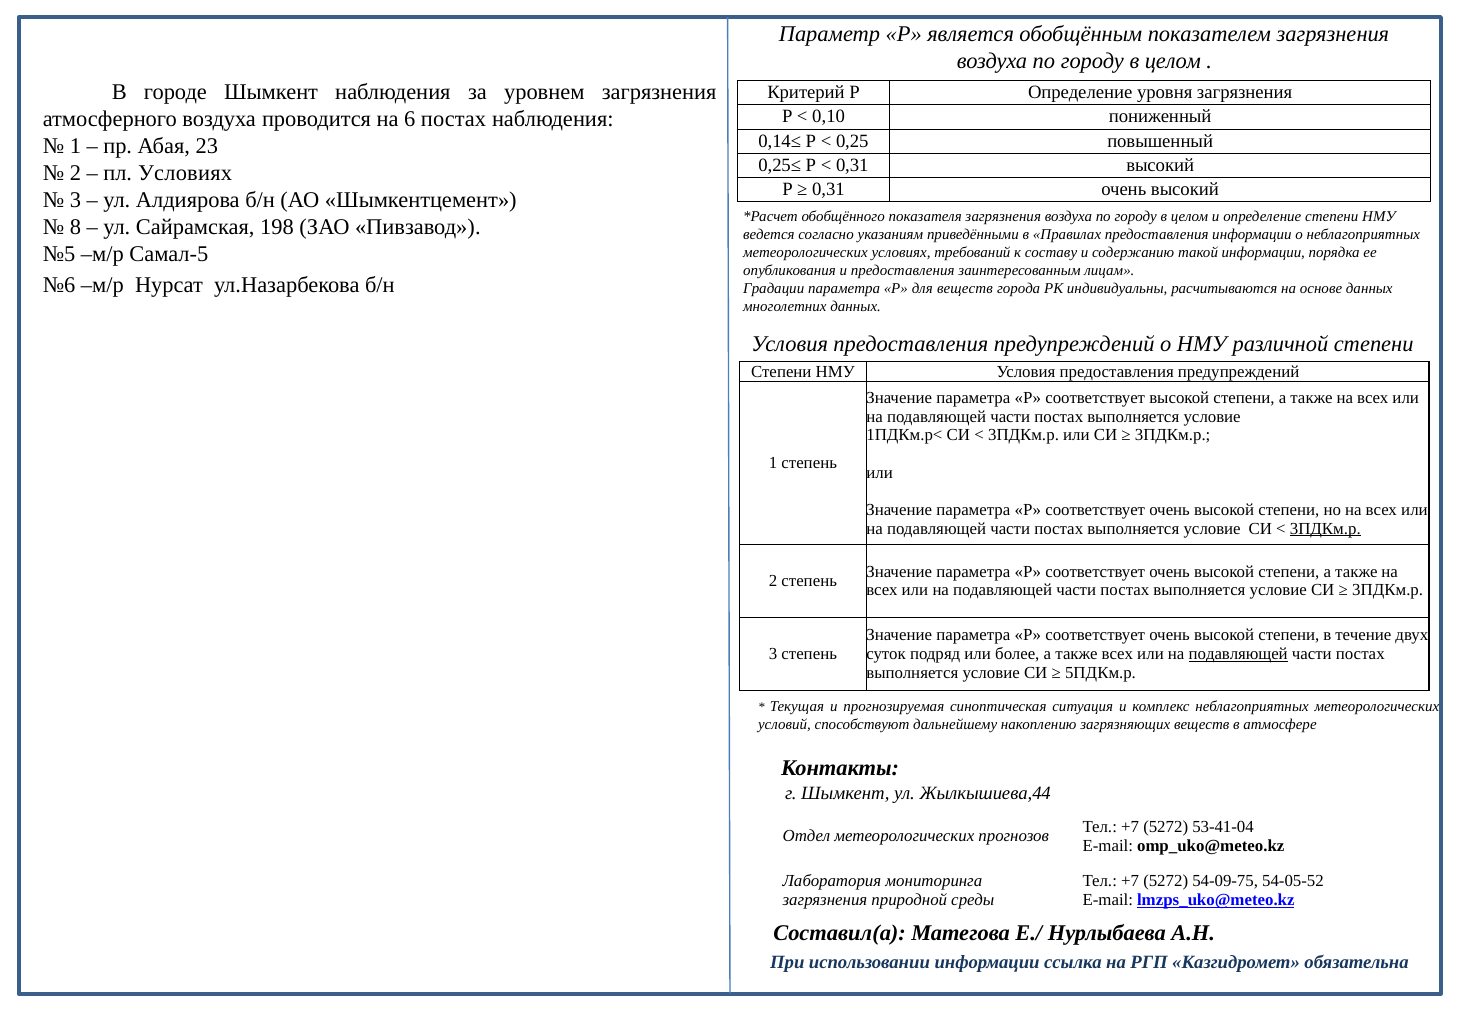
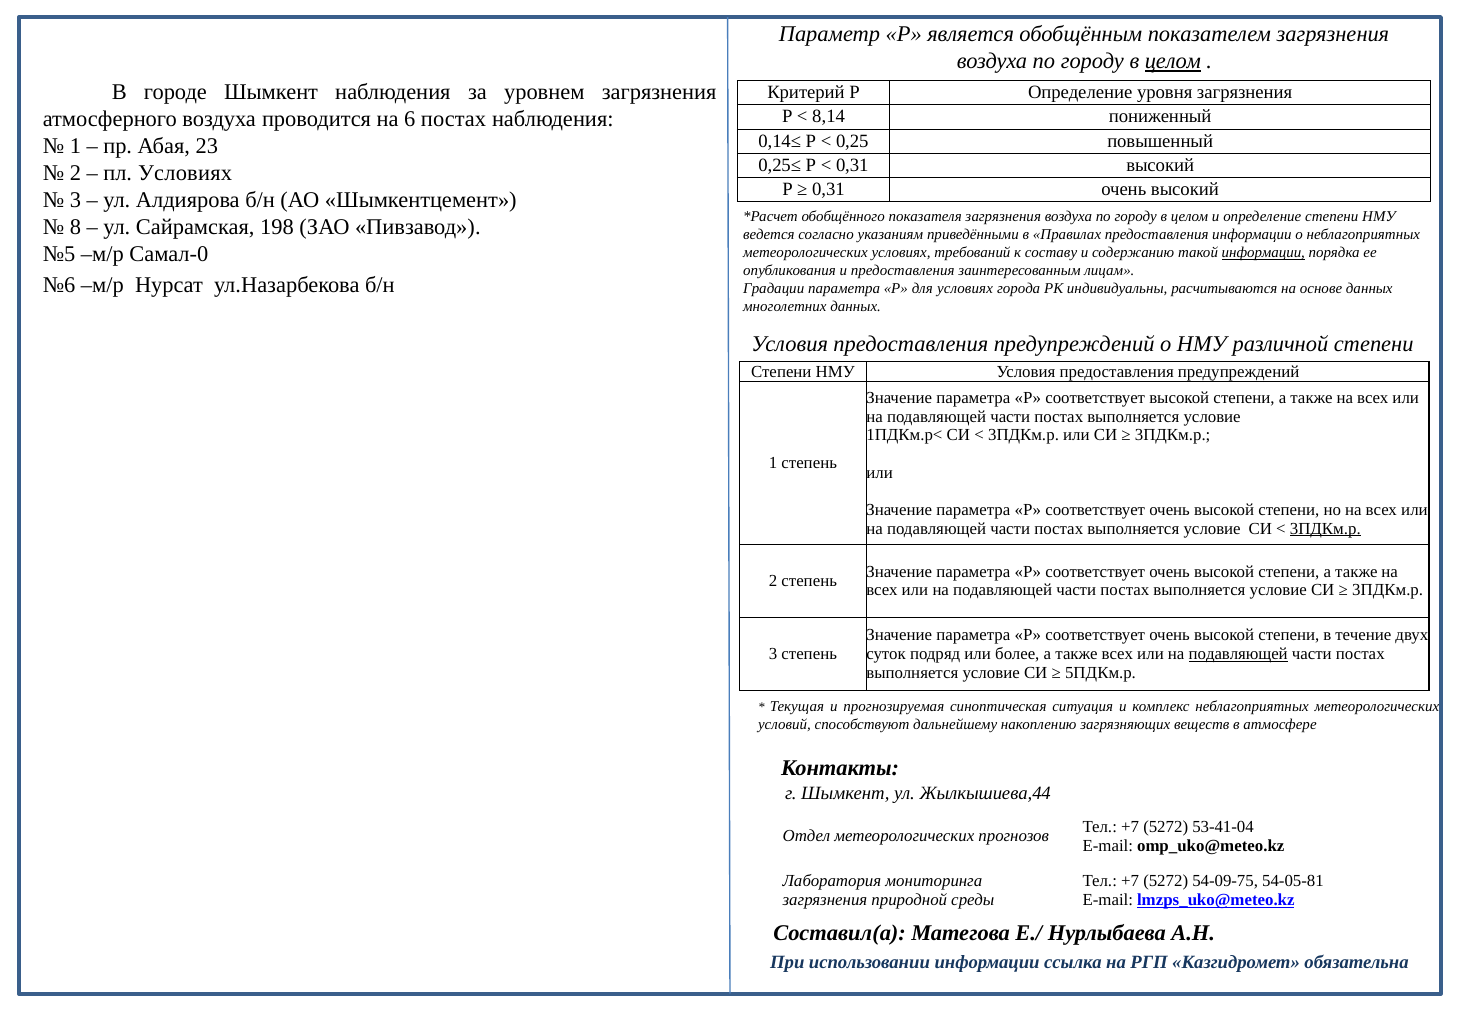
целом underline: none -> present (1173, 61)
0,10: 0,10 -> 8,14 (829, 117)
Самал-5: Самал-5 -> Самал-0 (169, 254)
информации underline: none -> present (1263, 253)
для веществ: веществ -> условиях (965, 289)
54-05-52: 54-05-52 -> 54-05-81 (1293, 881)
